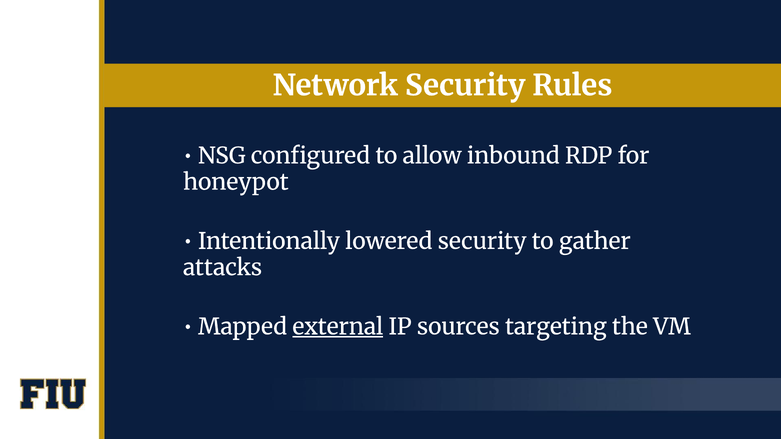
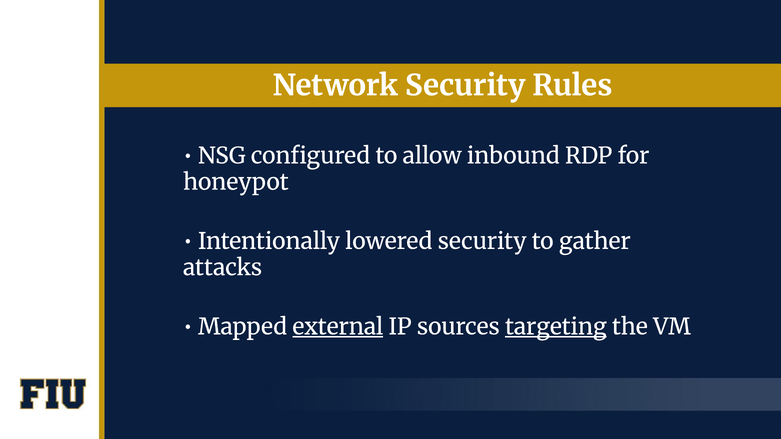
targeting underline: none -> present (556, 327)
